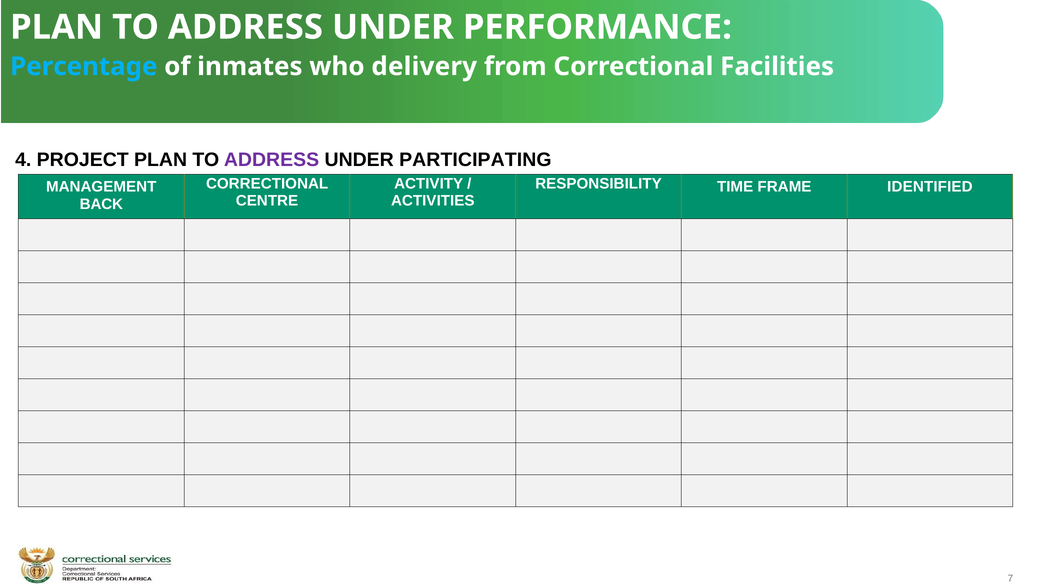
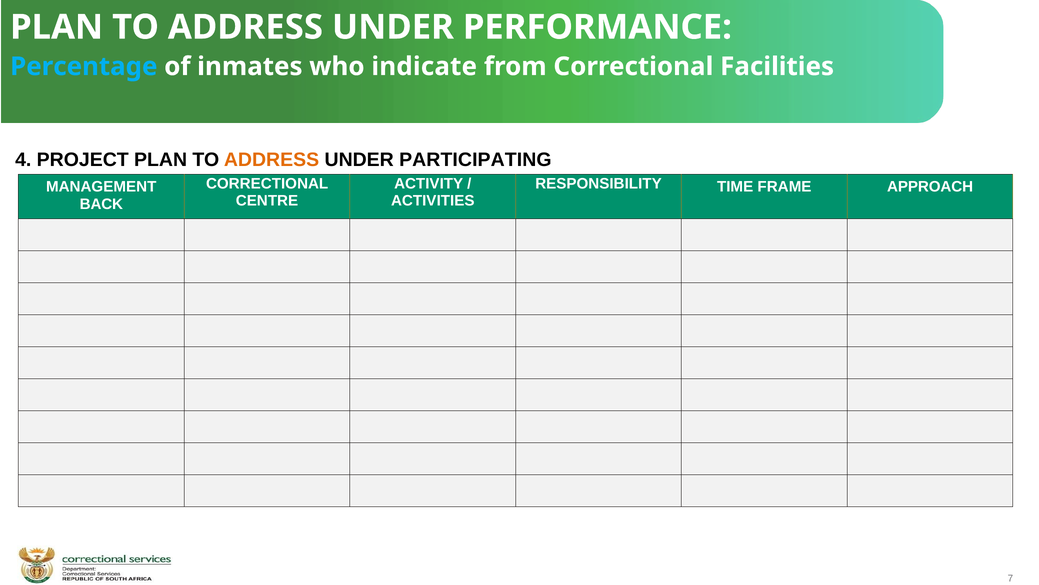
delivery: delivery -> indicate (424, 66)
ADDRESS colour: purple -> orange (272, 159)
IDENTIFIED: IDENTIFIED -> APPROACH (930, 187)
